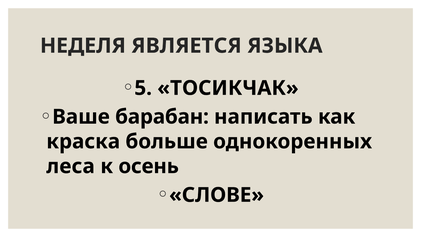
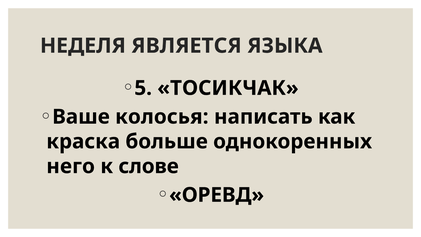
барабан: барабан -> колосья (162, 117)
леса: леса -> него (71, 166)
осень: осень -> слове (149, 166)
СЛОВЕ: СЛОВЕ -> ОРЕВД (217, 195)
